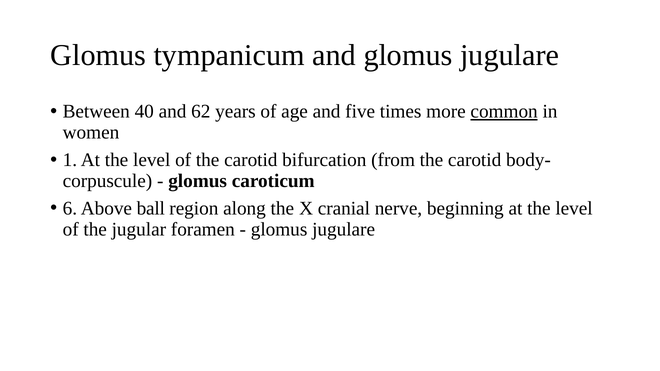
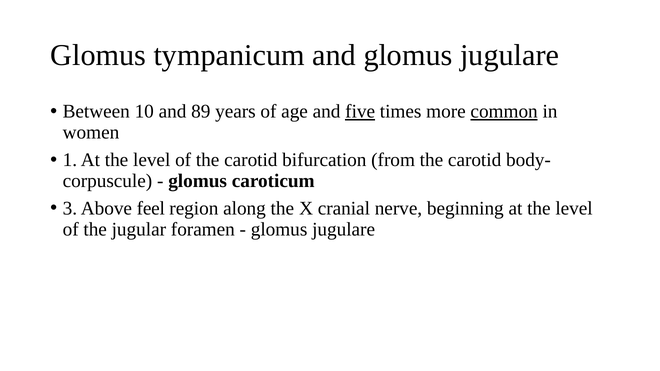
40: 40 -> 10 (144, 112)
62: 62 -> 89 (201, 112)
five underline: none -> present (360, 112)
6: 6 -> 3 (70, 209)
ball: ball -> feel (151, 209)
